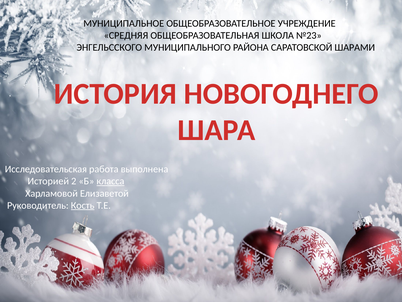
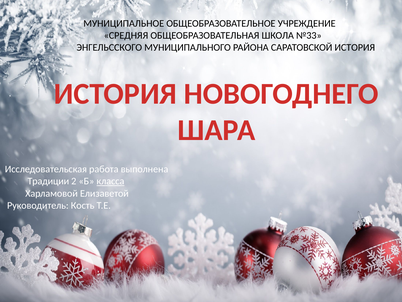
№23: №23 -> №33 (309, 35)
САРАТОВСКОЙ ШАРАМИ: ШАРАМИ -> ИСТОРИЯ (355, 47)
Историей: Историей -> Традиции (48, 181)
Кость underline: present -> none (83, 205)
